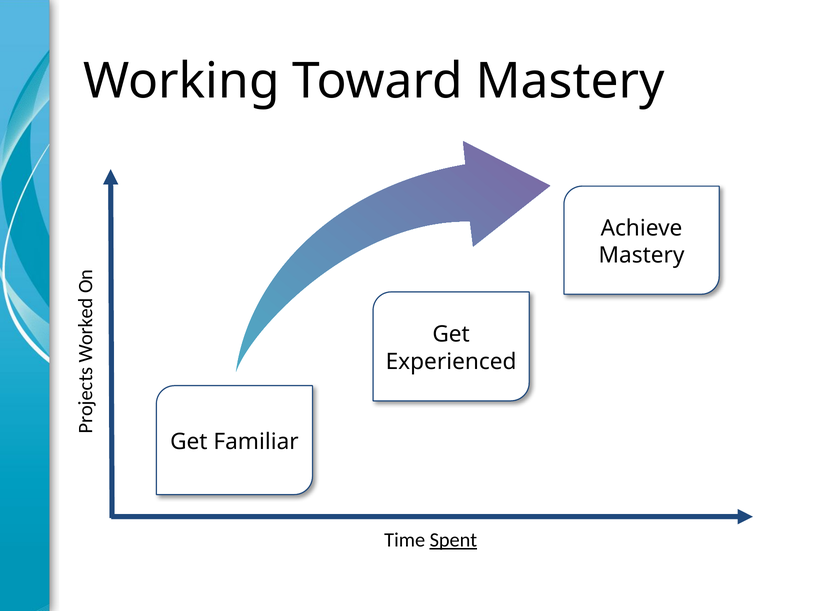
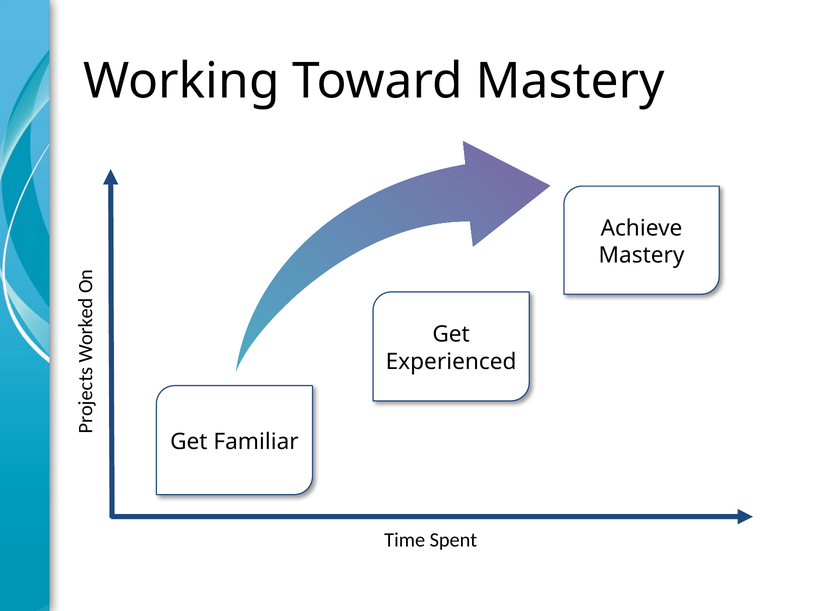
Spent underline: present -> none (453, 539)
